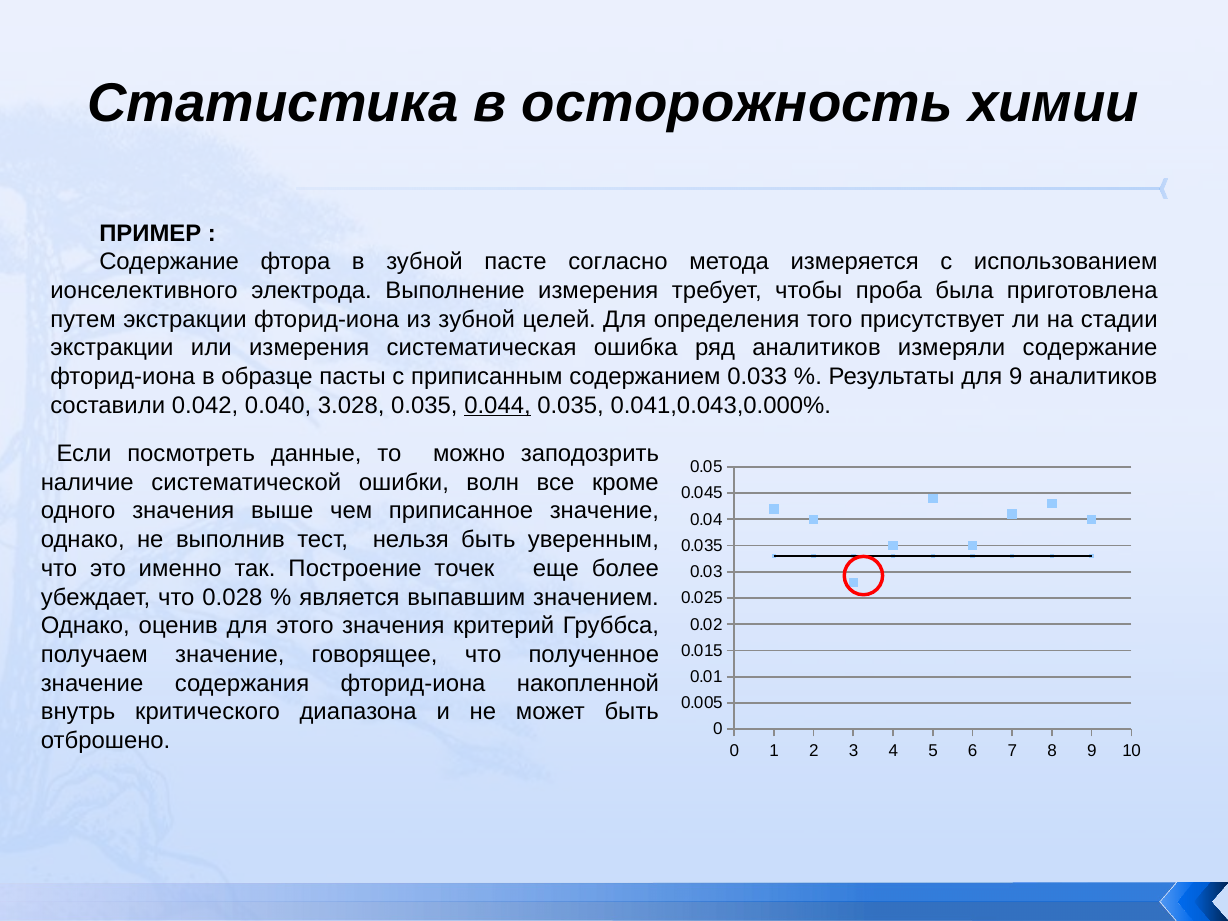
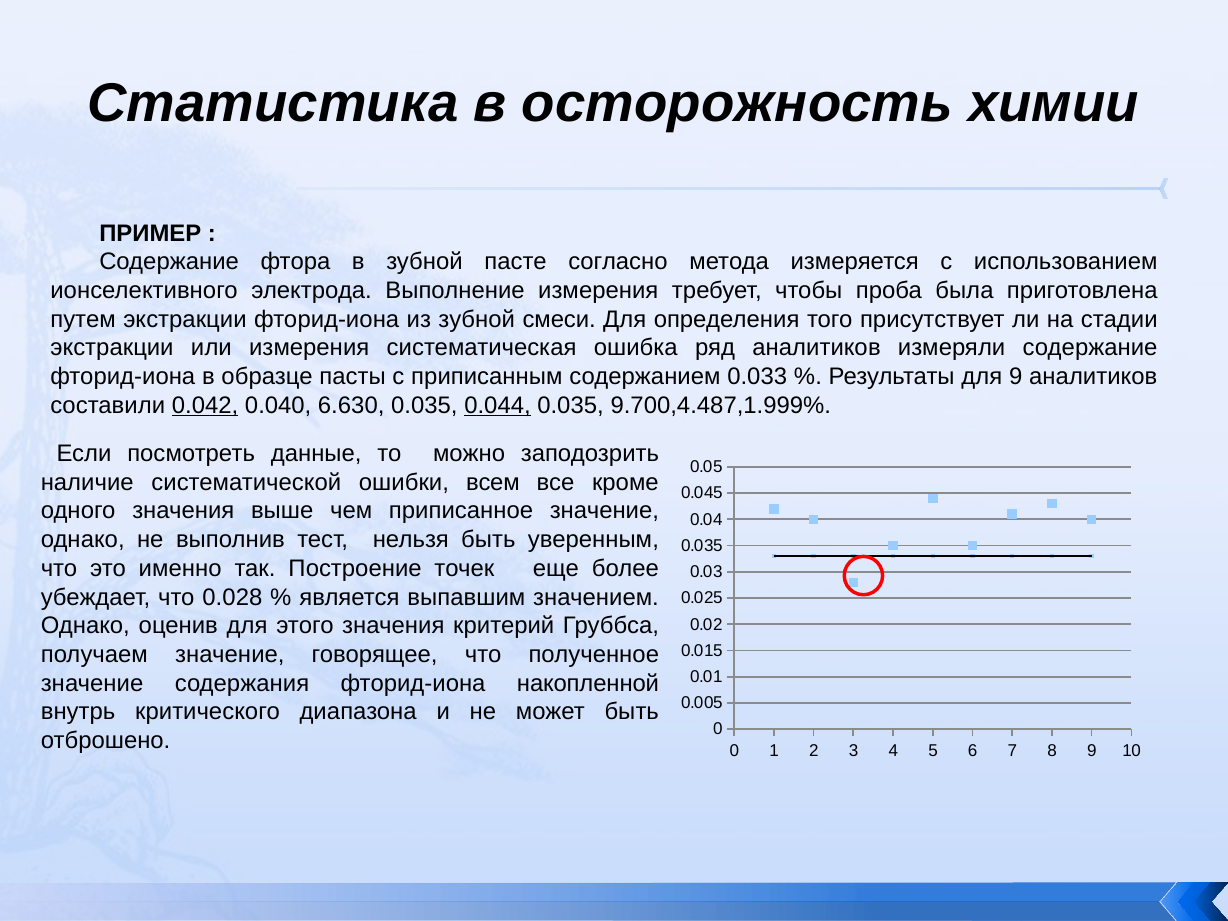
целей: целей -> смеси (559, 319)
0.042 underline: none -> present (205, 405)
3.028: 3.028 -> 6.630 (351, 405)
0.041,0.043,0.000%: 0.041,0.043,0.000% -> 9.700,4.487,1.999% (721, 405)
волн: волн -> всем (493, 482)
